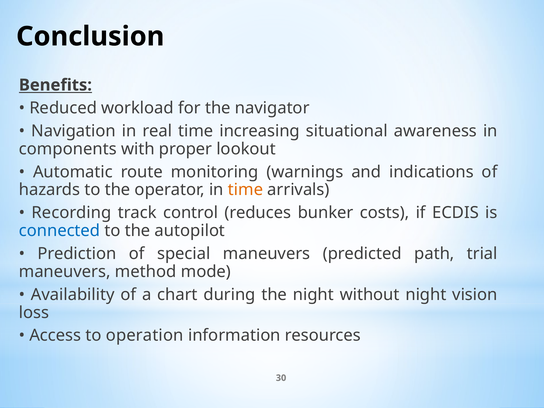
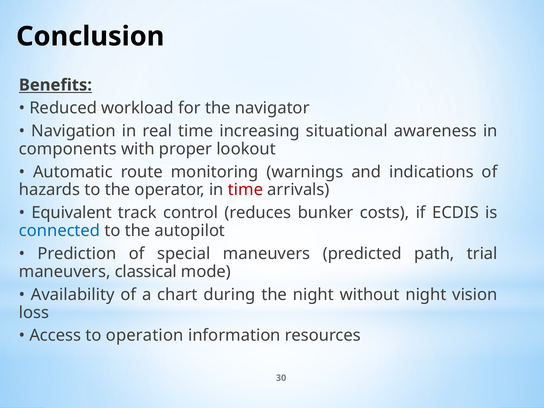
time colour: orange -> red (245, 190)
Recording: Recording -> Equivalent (72, 213)
method: method -> classical (146, 272)
